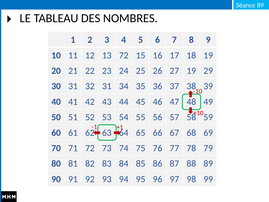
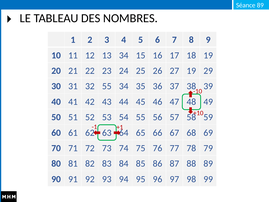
13 72: 72 -> 34 (124, 55)
32 31: 31 -> 55 (107, 86)
